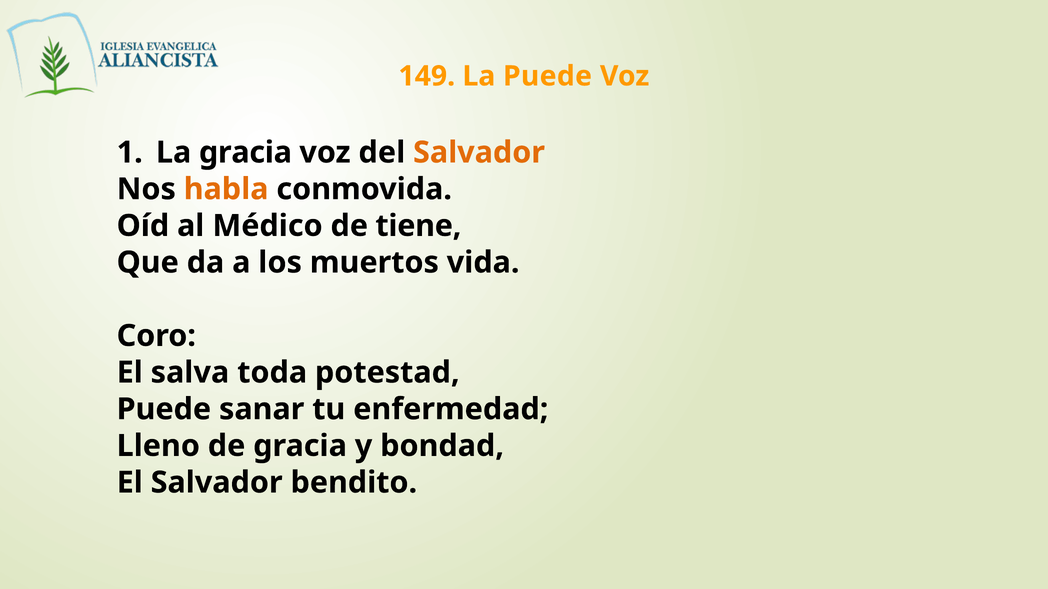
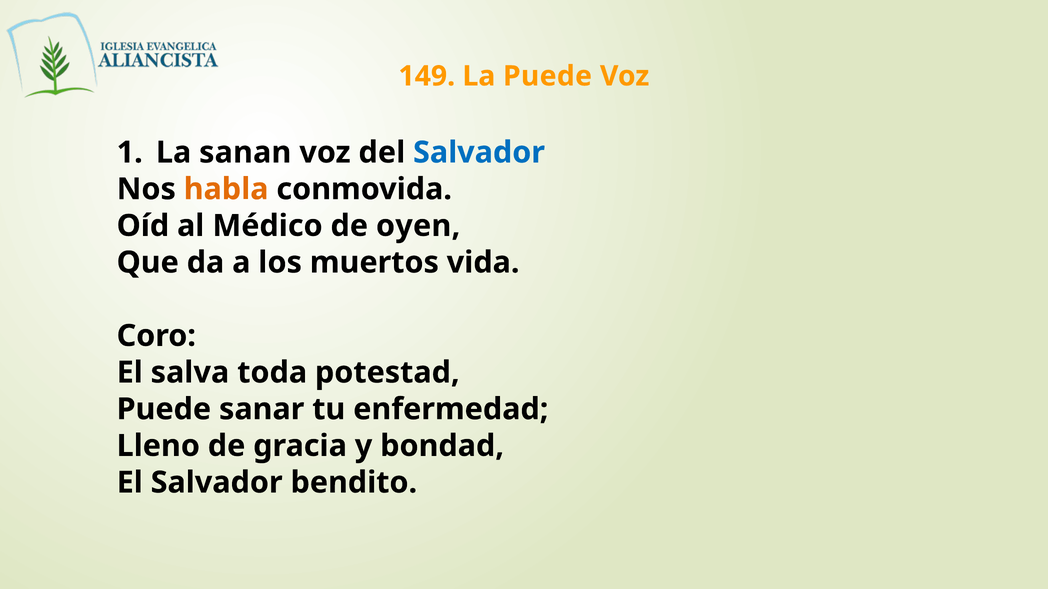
La gracia: gracia -> sanan (245, 153)
Salvador colour: orange -> blue (479, 153)
tiene: tiene -> oyen (418, 226)
